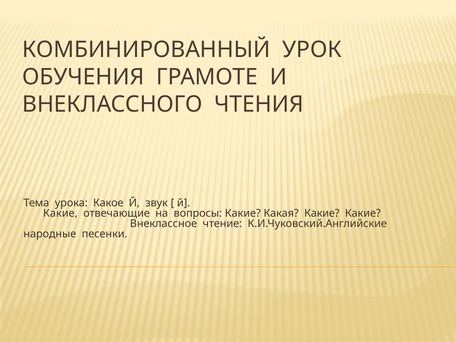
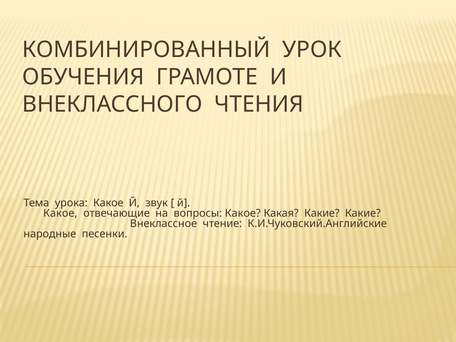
Какие: Какие -> Какое (60, 213)
вопросы Какие: Какие -> Какое (243, 213)
